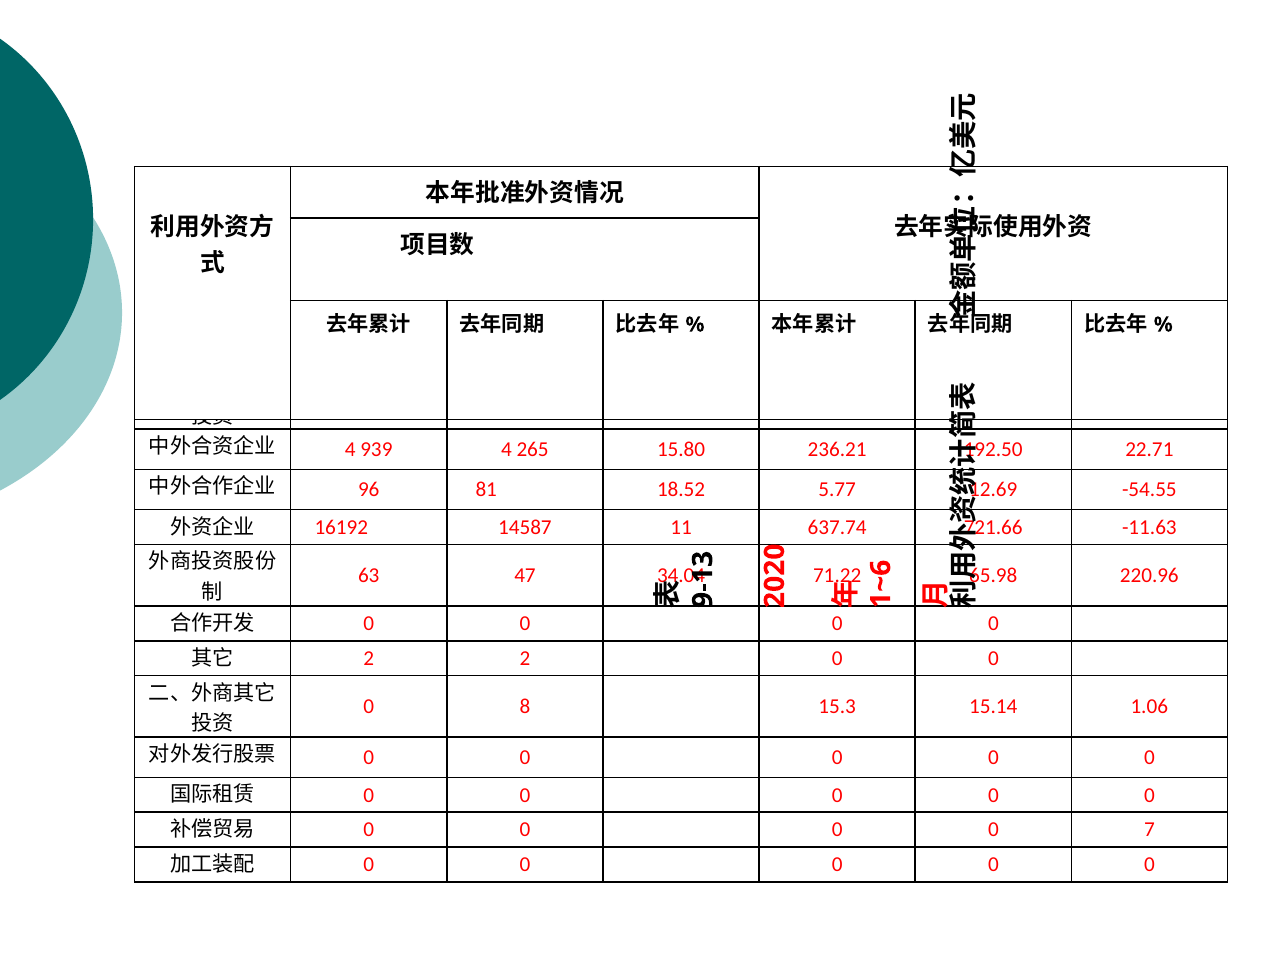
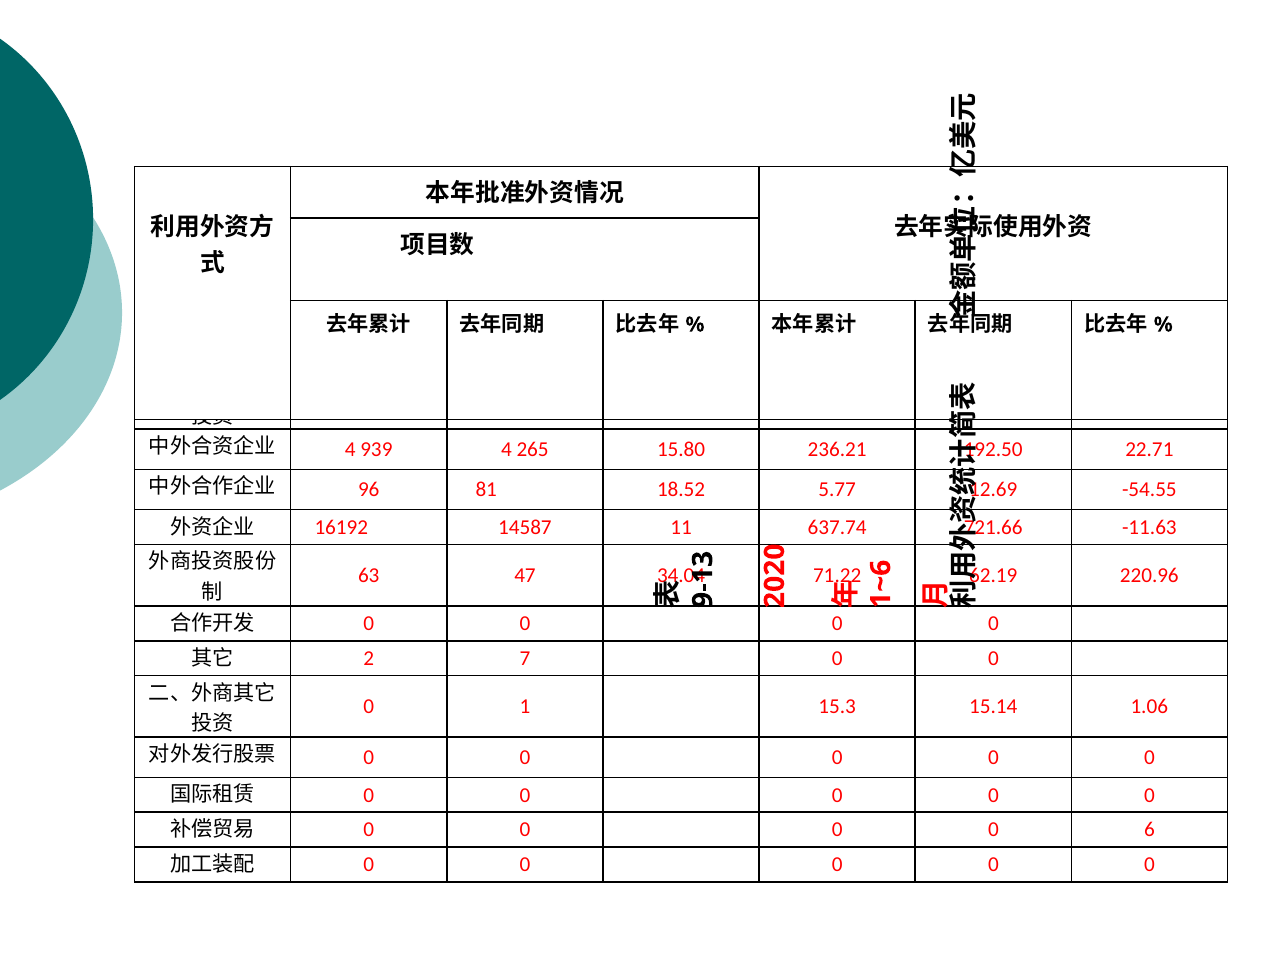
65.98: 65.98 -> 62.19 (993, 575)
2 2: 2 -> 7 (525, 658)
0 8: 8 -> 1 (525, 707)
0 7: 7 -> 6 (1149, 830)
